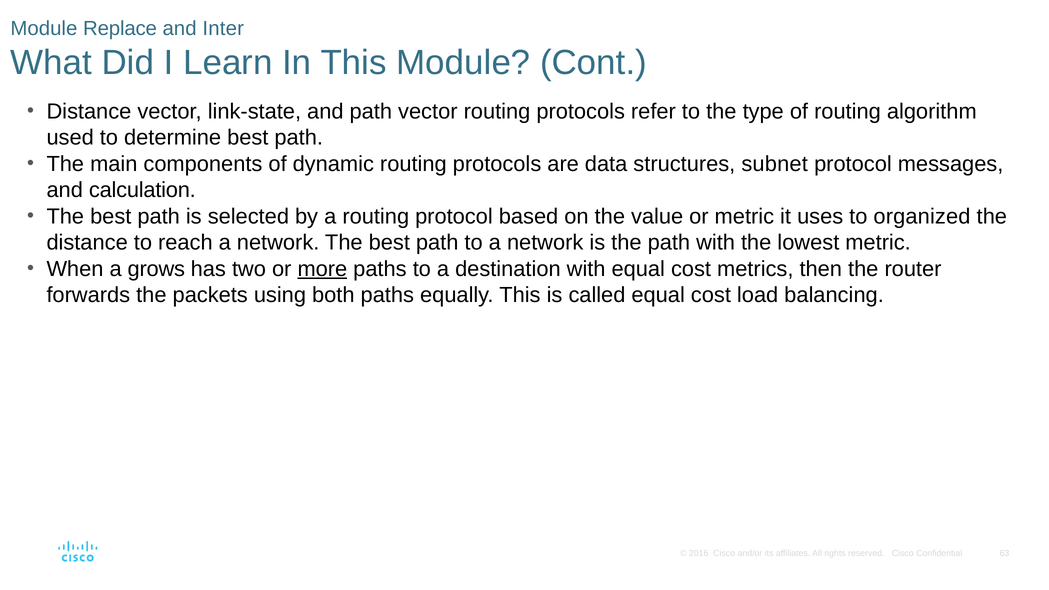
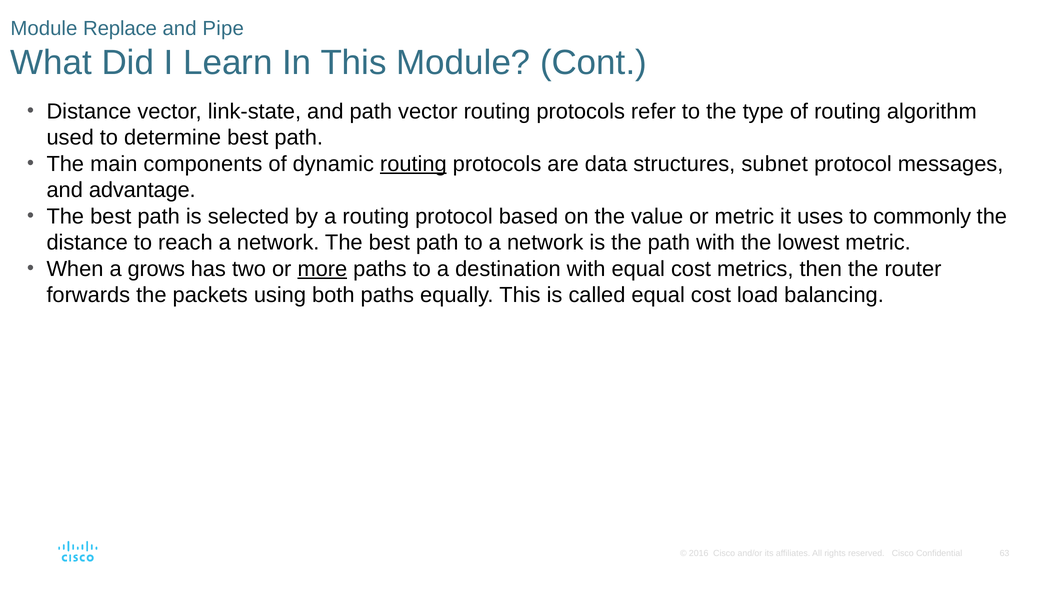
Inter: Inter -> Pipe (223, 29)
routing underline: none -> present (413, 164)
calculation: calculation -> advantage (142, 190)
organized: organized -> commonly (922, 216)
